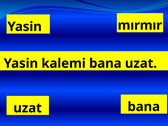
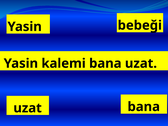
mırmır: mırmır -> bebeği (140, 25)
